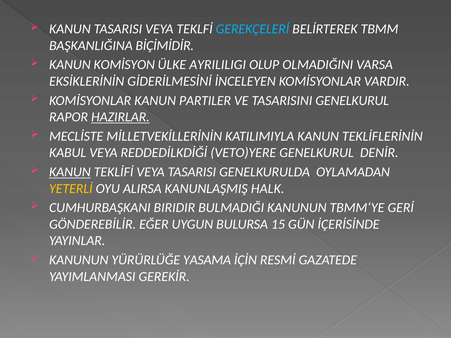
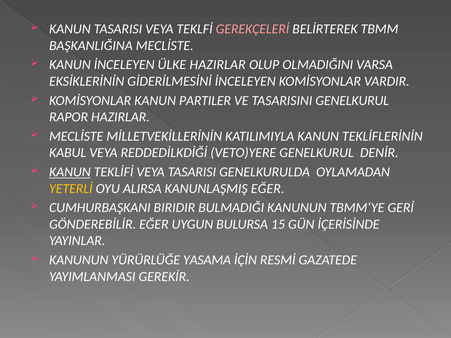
GEREKÇELERİ colour: light blue -> pink (253, 29)
BAŞKANLIĞINA BİÇİMİDİR: BİÇİMİDİR -> MECLİSTE (165, 46)
KANUN KOMİSYON: KOMİSYON -> İNCELEYEN (124, 65)
ÜLKE AYRILILIGI: AYRILILIGI -> HAZIRLAR (218, 65)
HAZIRLAR underline: present -> none (120, 117)
KANUNLAŞMIŞ HALK: HALK -> EĞER (268, 189)
